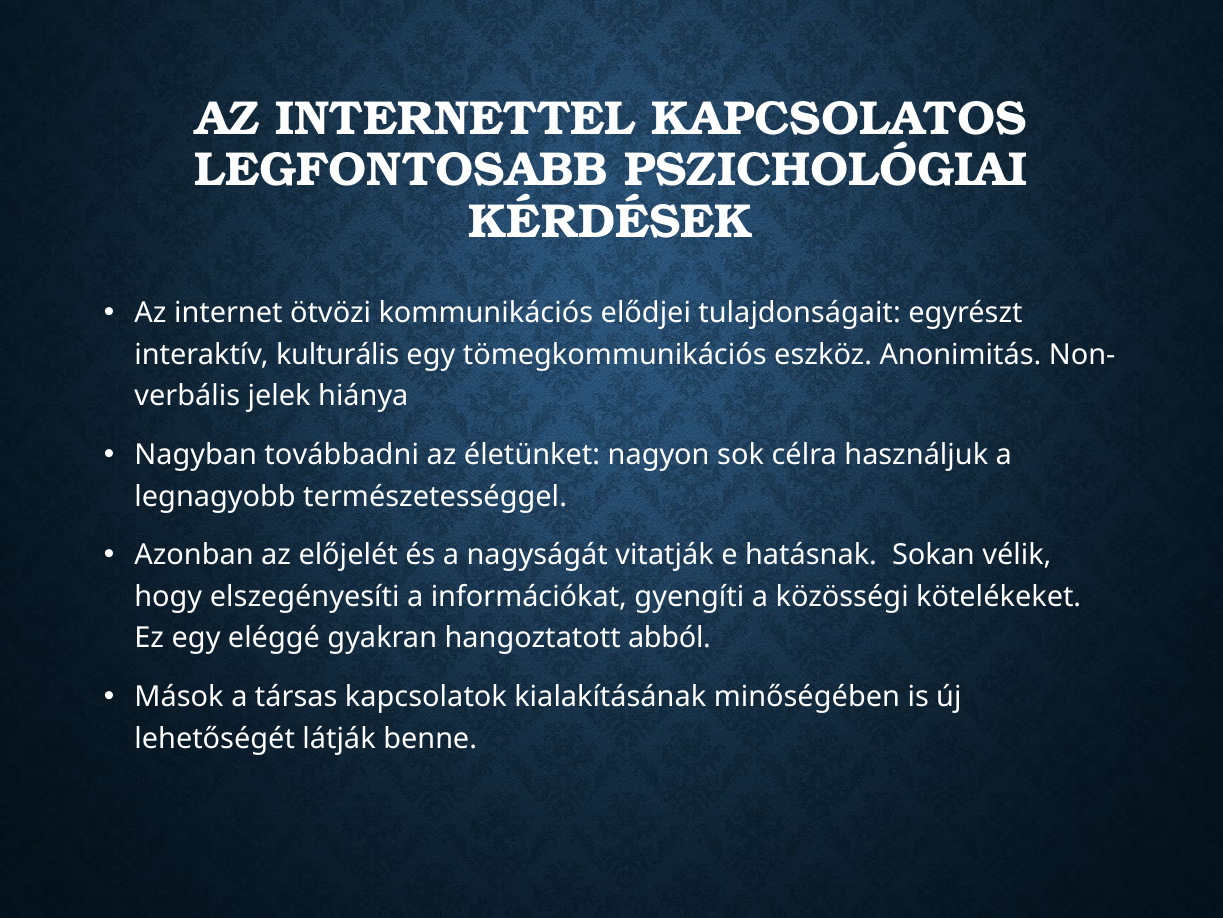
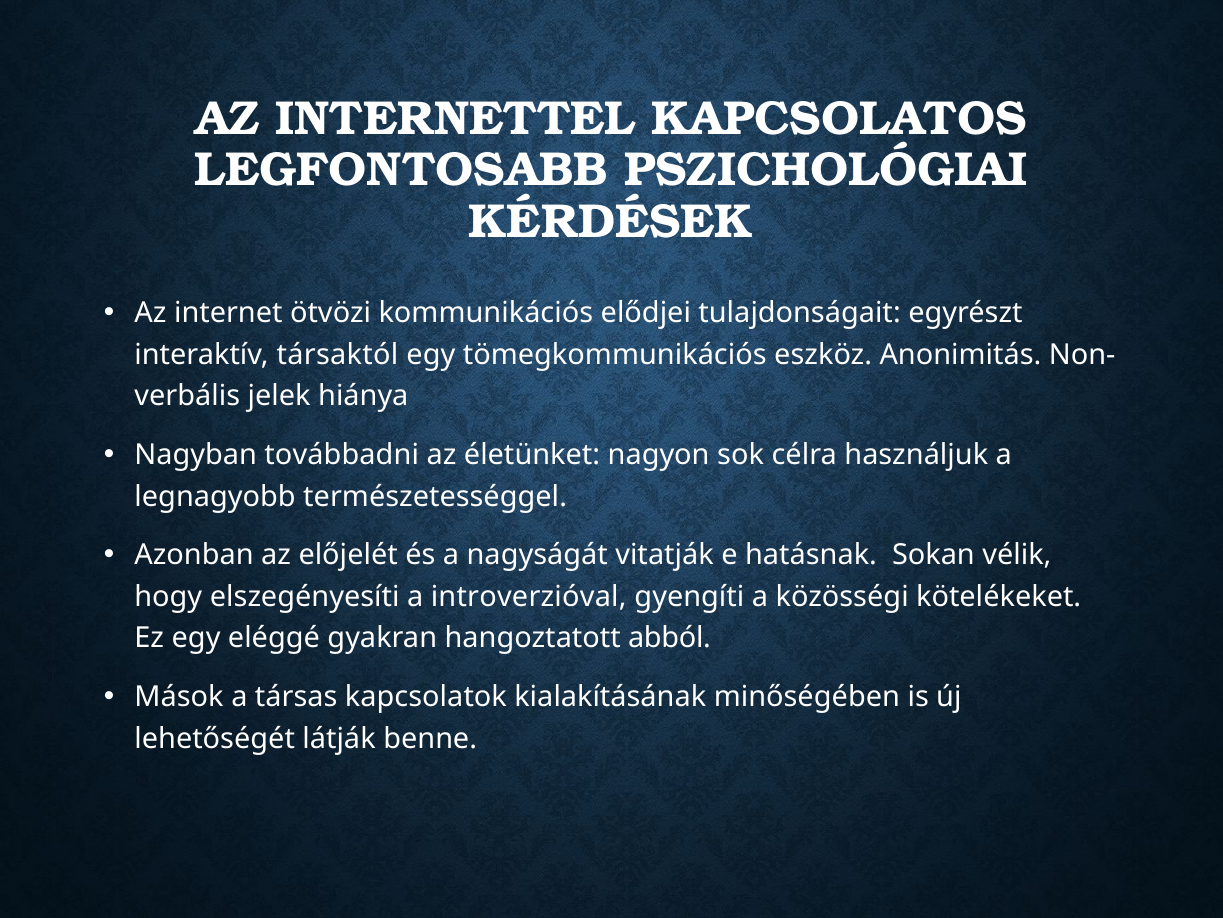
kulturális: kulturális -> társaktól (337, 354)
információkat: információkat -> introverzióval (529, 596)
